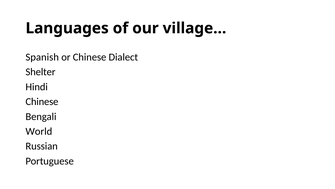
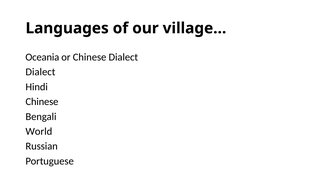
Spanish: Spanish -> Oceania (42, 57)
Shelter: Shelter -> Dialect (40, 72)
